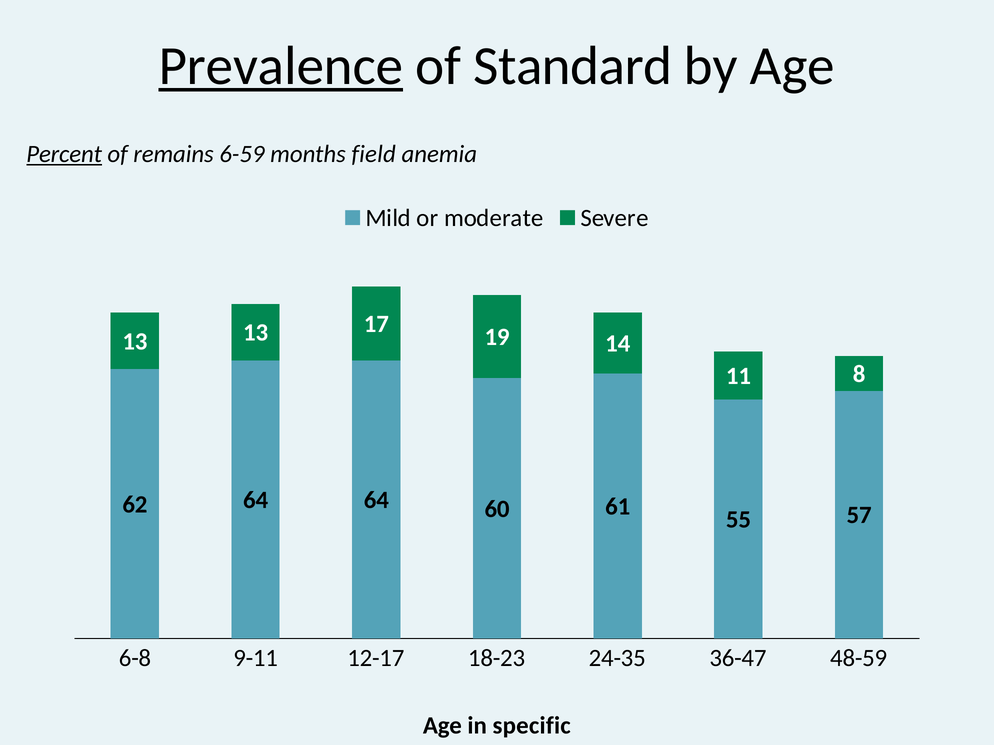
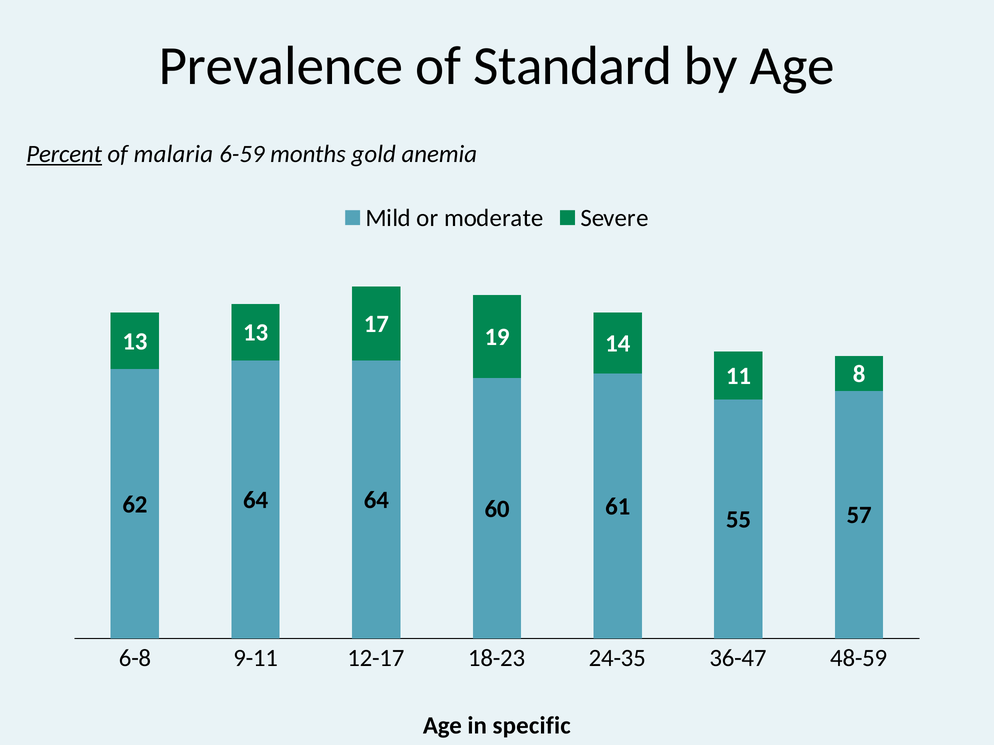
Prevalence underline: present -> none (281, 66)
remains: remains -> malaria (173, 154)
field: field -> gold (374, 154)
